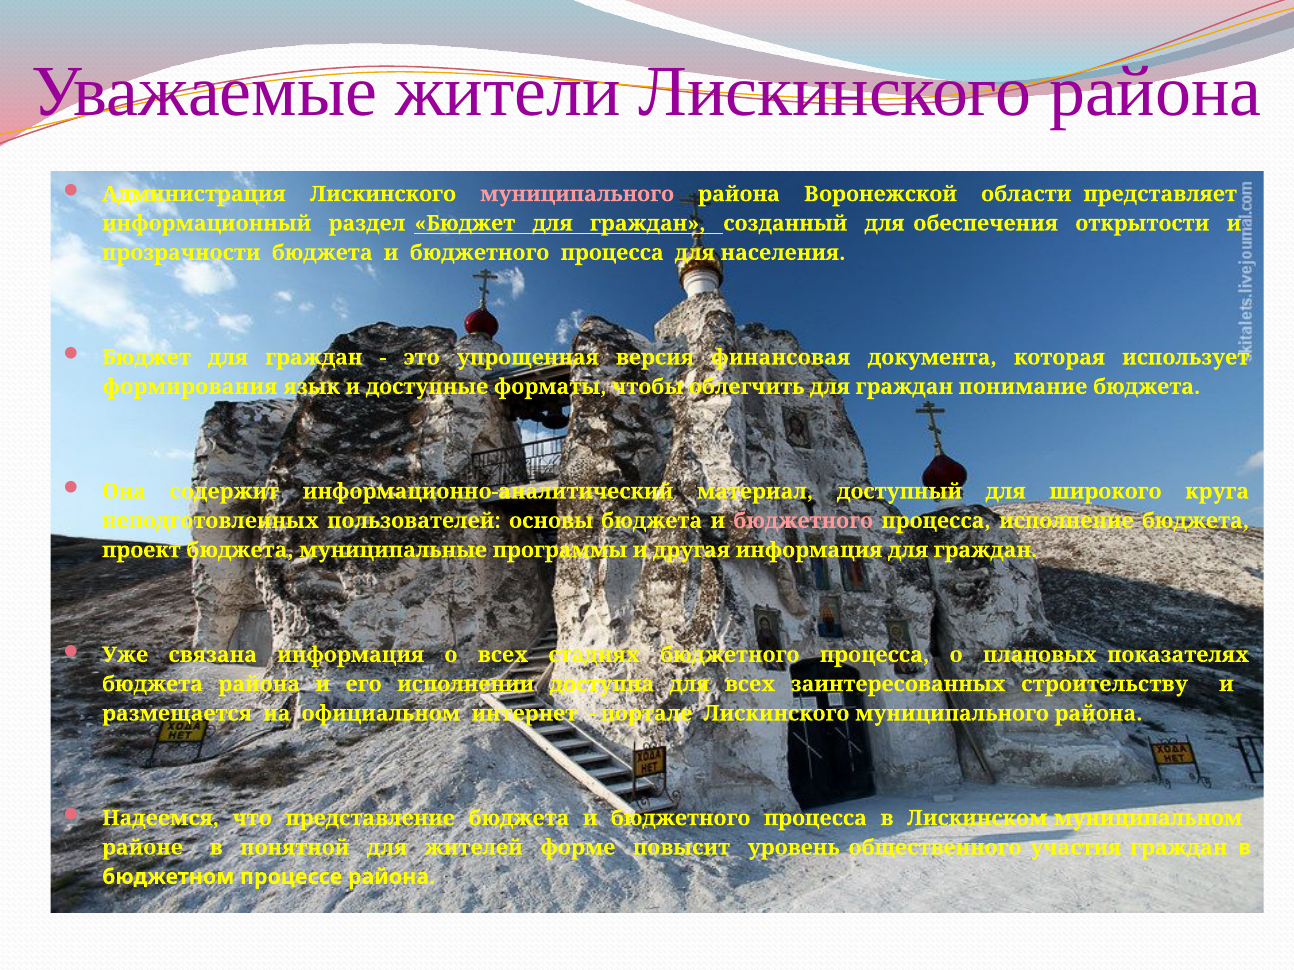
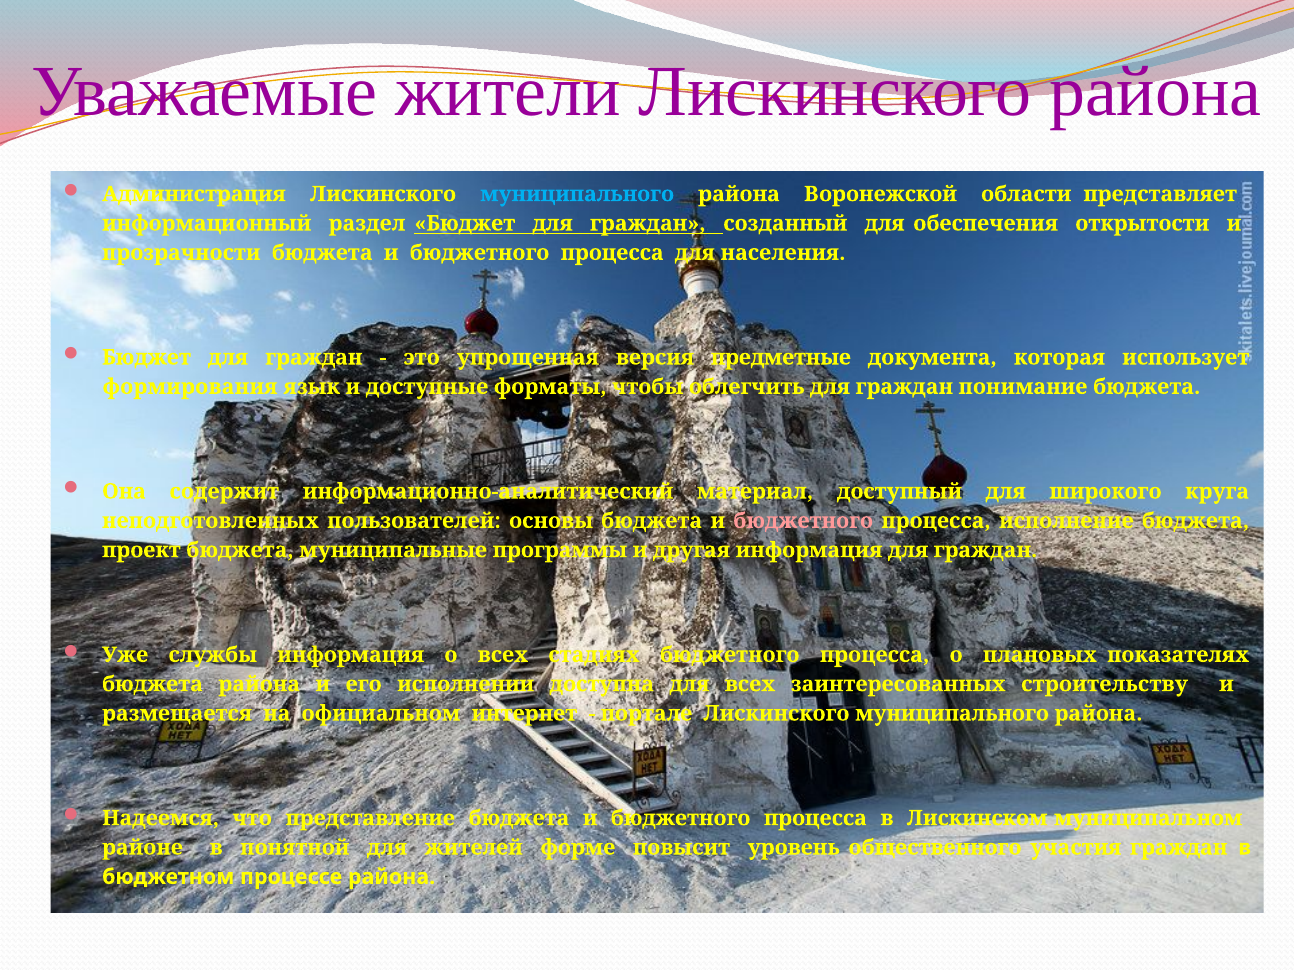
муниципального colour: pink -> light blue (577, 194)
финансовая: финансовая -> предметные (781, 358)
связана: связана -> службы (213, 655)
